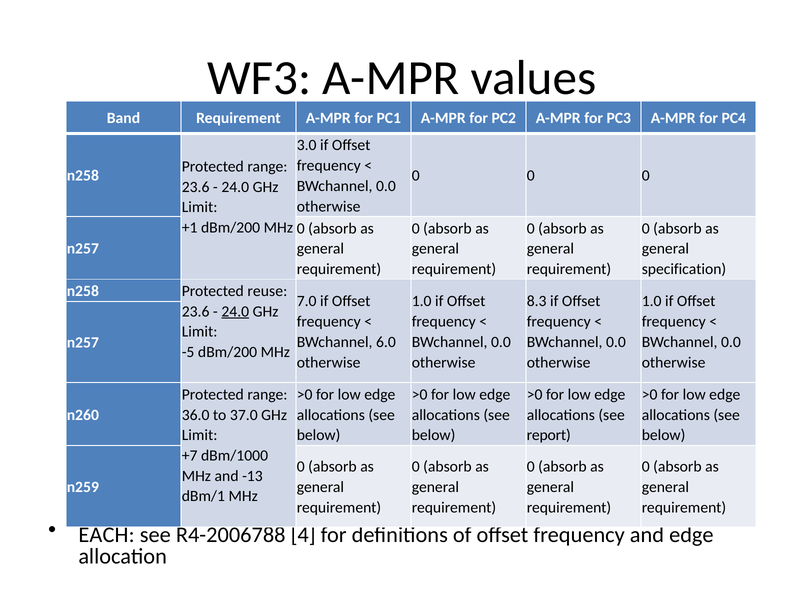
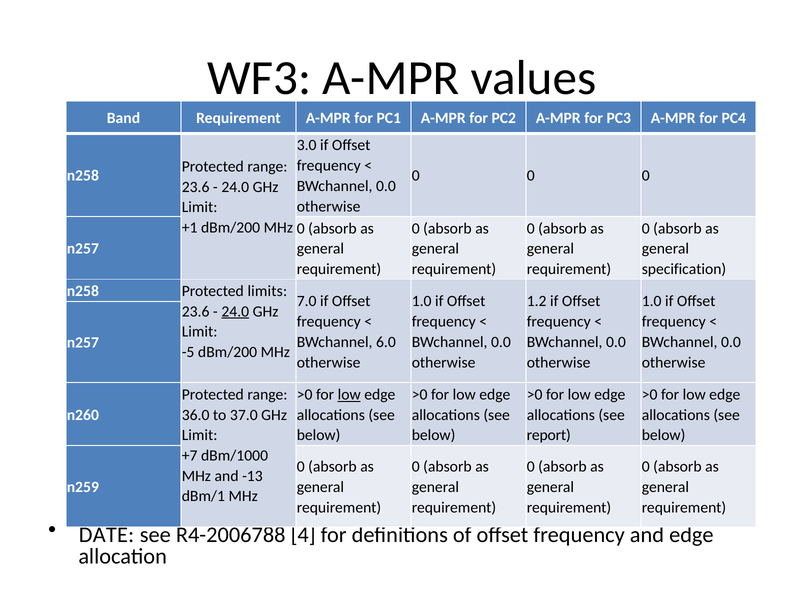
reuse: reuse -> limits (267, 291)
8.3: 8.3 -> 1.2 (537, 301)
low underline: none -> present (349, 395)
EACH: EACH -> DATE (106, 535)
